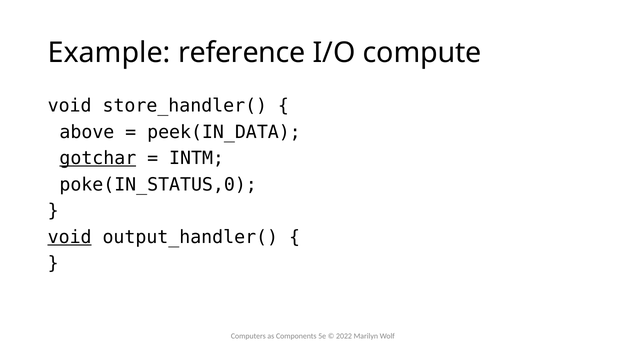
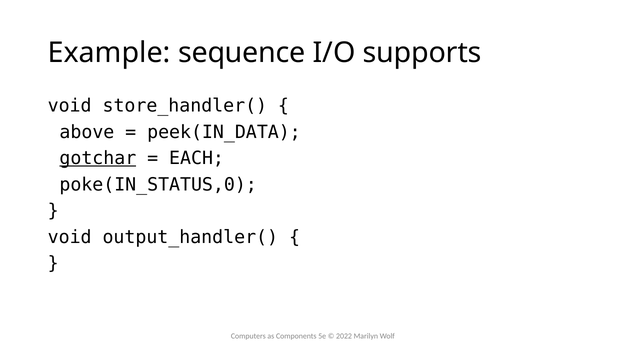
reference: reference -> sequence (242, 53)
compute: compute -> supports (422, 53)
INTM: INTM -> EACH (197, 158)
void underline: present -> none (70, 237)
